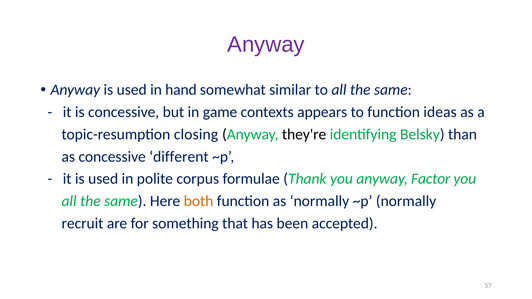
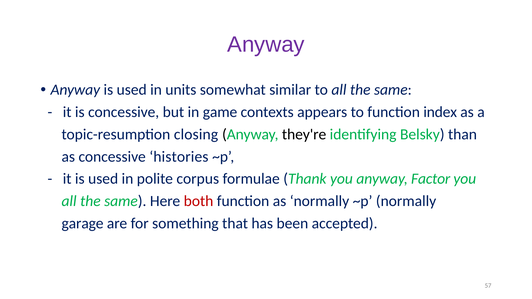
hand: hand -> units (181, 90)
ideas: ideas -> index (440, 112)
different: different -> histories (179, 157)
both colour: orange -> red (199, 201)
recruit: recruit -> garage (83, 224)
